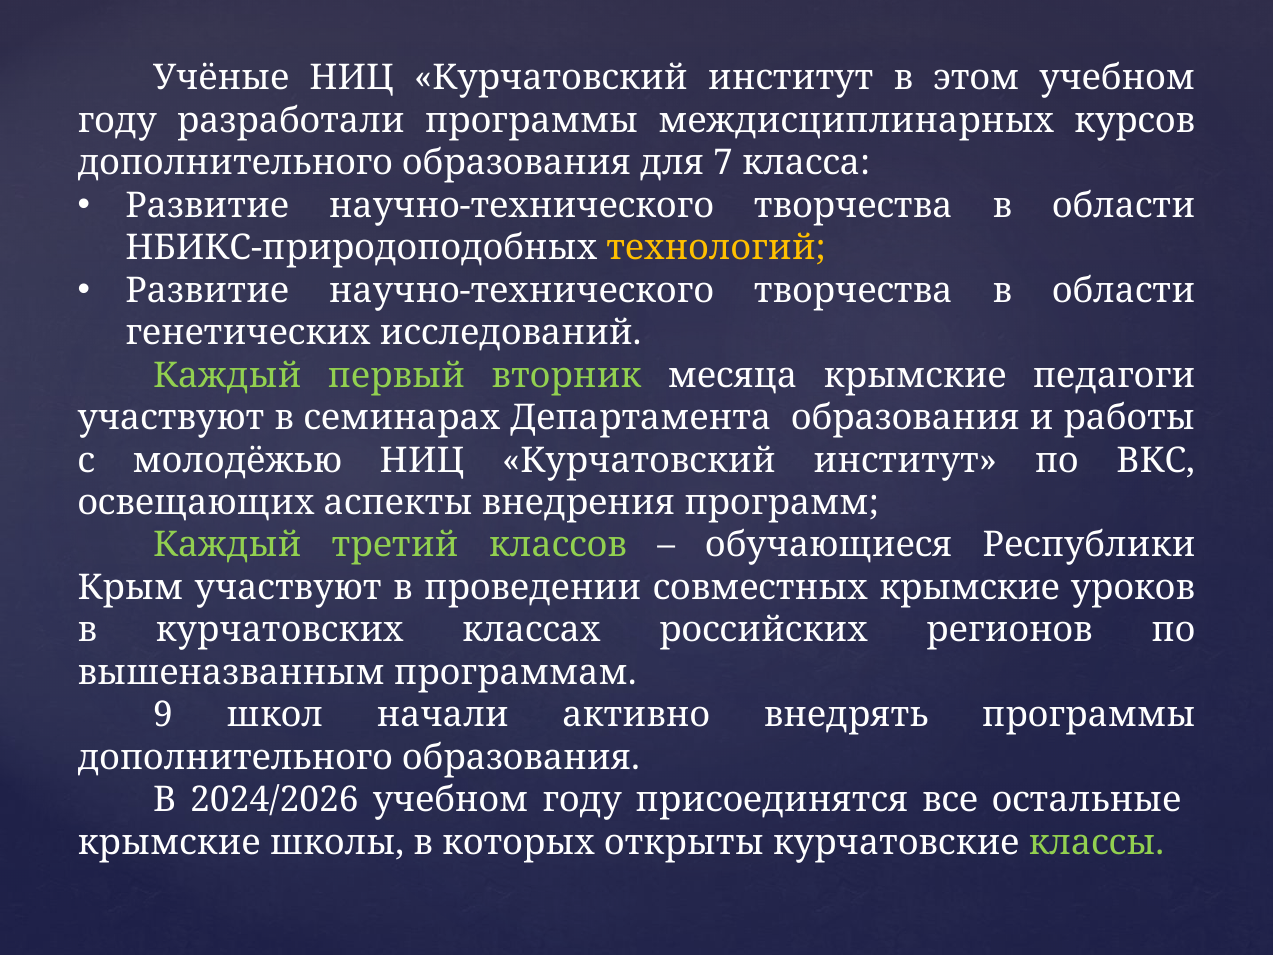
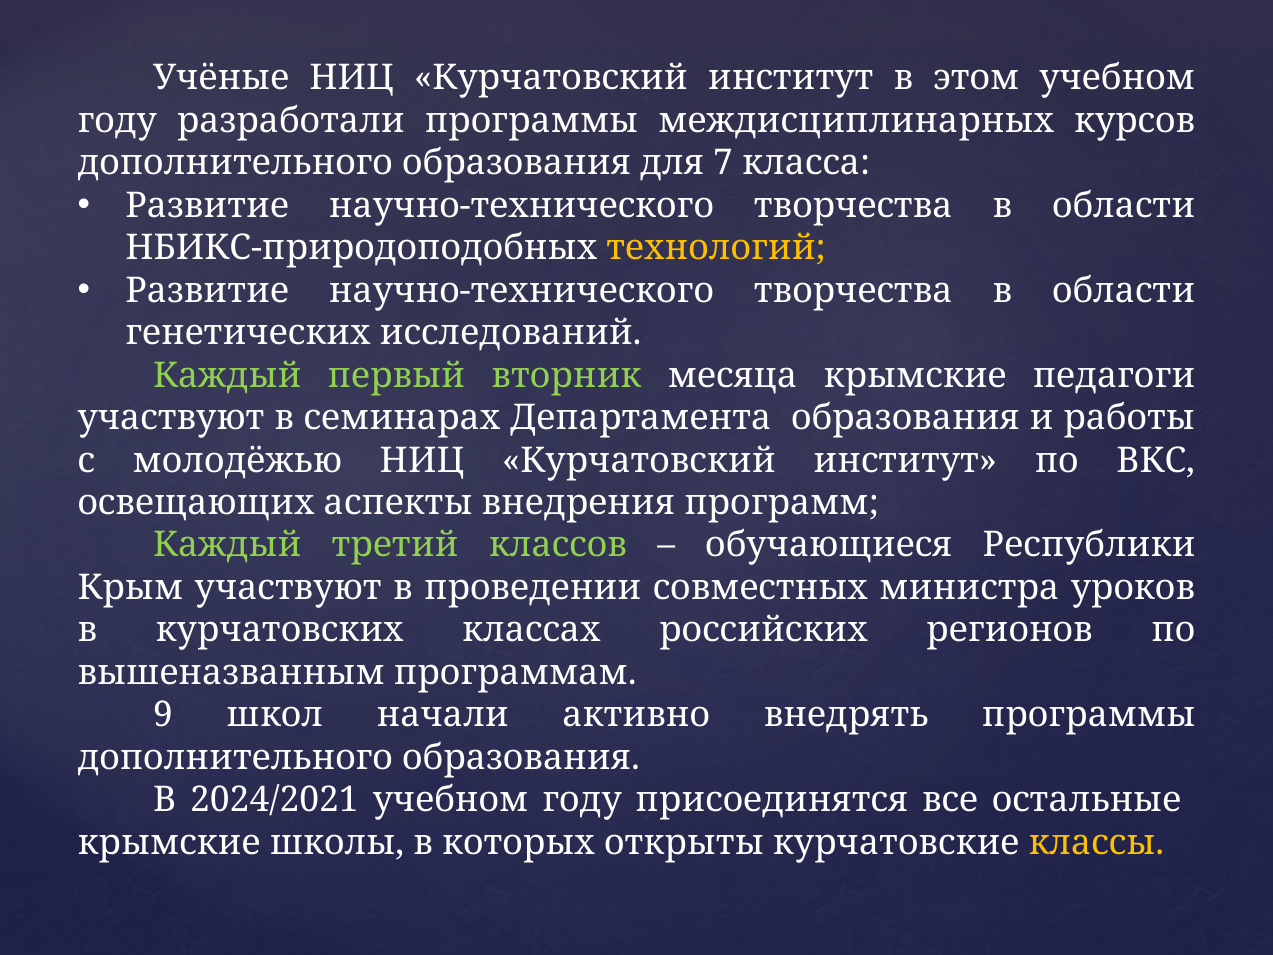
совместных крымские: крымские -> министра (969, 588)
2024/2026: 2024/2026 -> 2024/2021 (274, 800)
классы colour: light green -> yellow (1096, 842)
